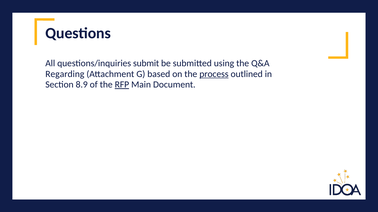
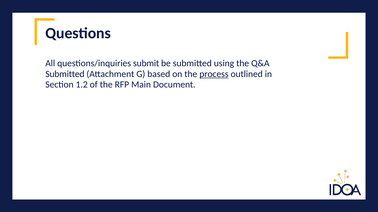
Regarding: Regarding -> Submitted (65, 74)
8.9: 8.9 -> 1.2 (82, 85)
RFP underline: present -> none (122, 85)
